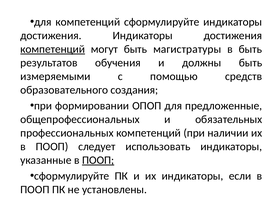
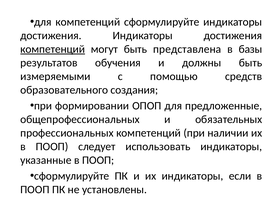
магистратуры: магистратуры -> представлена (187, 49)
в быть: быть -> базы (250, 49)
ПООП underline: present -> none (98, 160)
